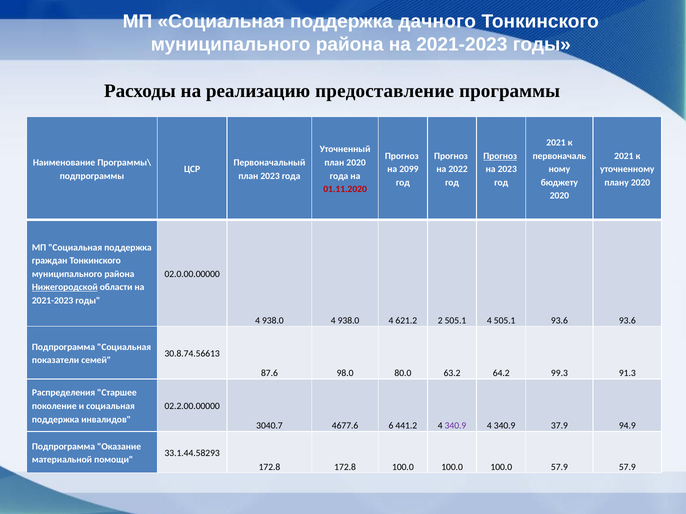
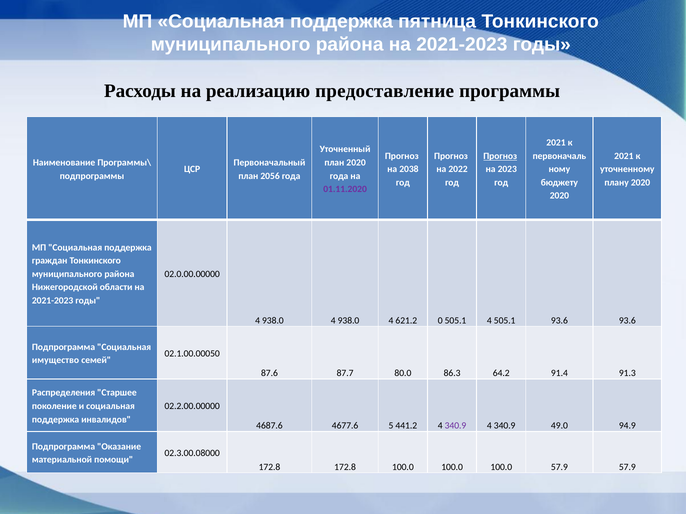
дачного: дачного -> пятница (437, 21)
2099: 2099 -> 2038 (409, 169)
план 2023: 2023 -> 2056 (270, 176)
01.11.2020 colour: red -> purple (345, 189)
Нижегородской underline: present -> none (65, 288)
2: 2 -> 0 (440, 321)
30.8.74.56613: 30.8.74.56613 -> 02.1.00.00050 (192, 354)
показатели: показатели -> имущество (55, 360)
98.0: 98.0 -> 87.7 (345, 374)
63.2: 63.2 -> 86.3 (452, 374)
99.3: 99.3 -> 91.4 (559, 374)
3040.7: 3040.7 -> 4687.6 (269, 426)
6: 6 -> 5 (391, 426)
37.9: 37.9 -> 49.0 (559, 426)
33.1.44.58293: 33.1.44.58293 -> 02.3.00.08000 (192, 454)
